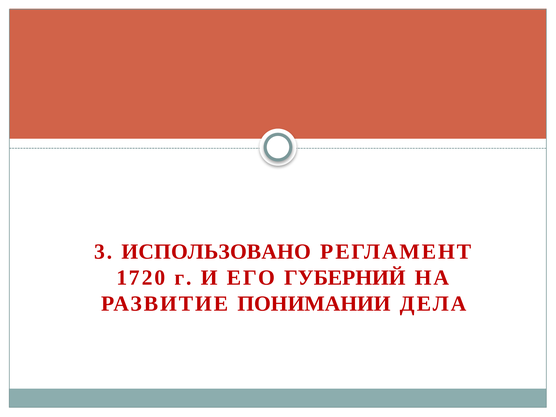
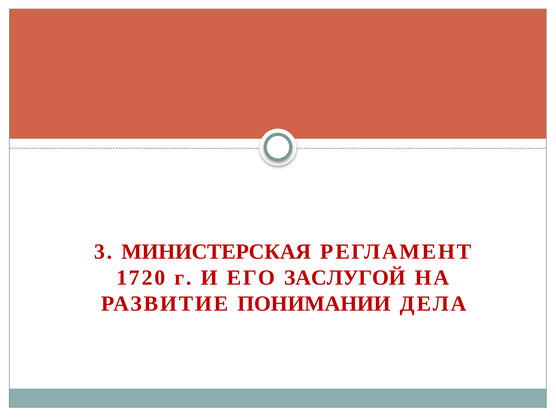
ИСПОЛЬЗОВАНО: ИСПОЛЬЗОВАНО -> МИНИСТЕРСКАЯ (216, 252)
ГУБЕРНИЙ: ГУБЕРНИЙ -> ЗАСЛУГОЙ (345, 278)
